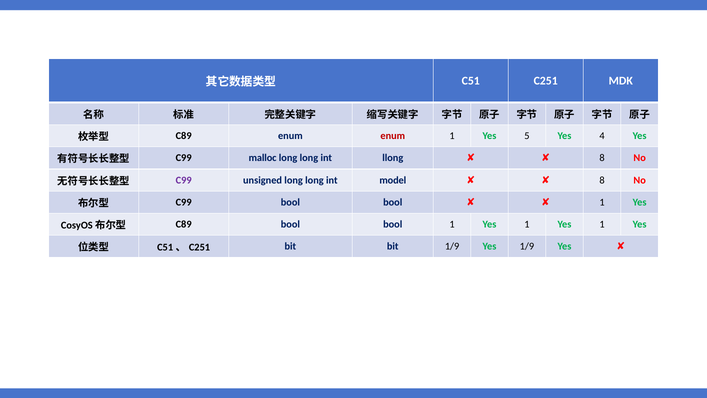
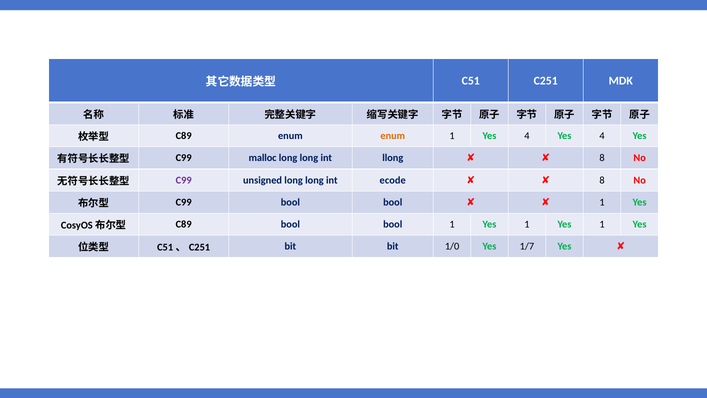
enum colour: red -> orange (393, 136)
1 Yes 5: 5 -> 4 (527, 136)
model: model -> ecode (393, 180)
bit 1/9: 1/9 -> 1/0 (452, 246)
Yes 1/9: 1/9 -> 1/7 (527, 246)
